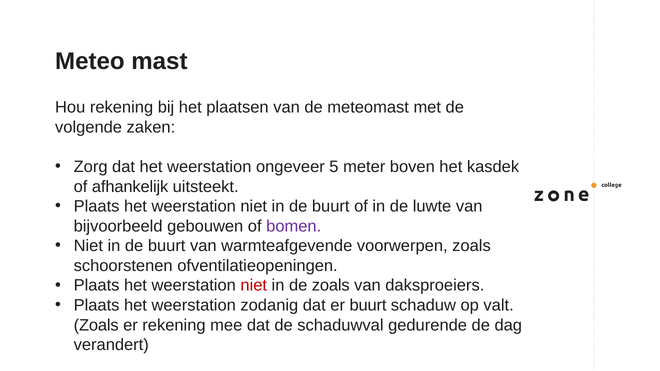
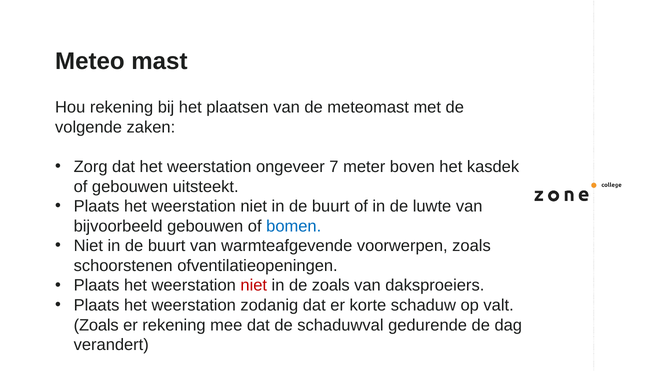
5: 5 -> 7 (334, 167)
of afhankelijk: afhankelijk -> gebouwen (130, 187)
bomen colour: purple -> blue (294, 226)
er buurt: buurt -> korte (368, 306)
